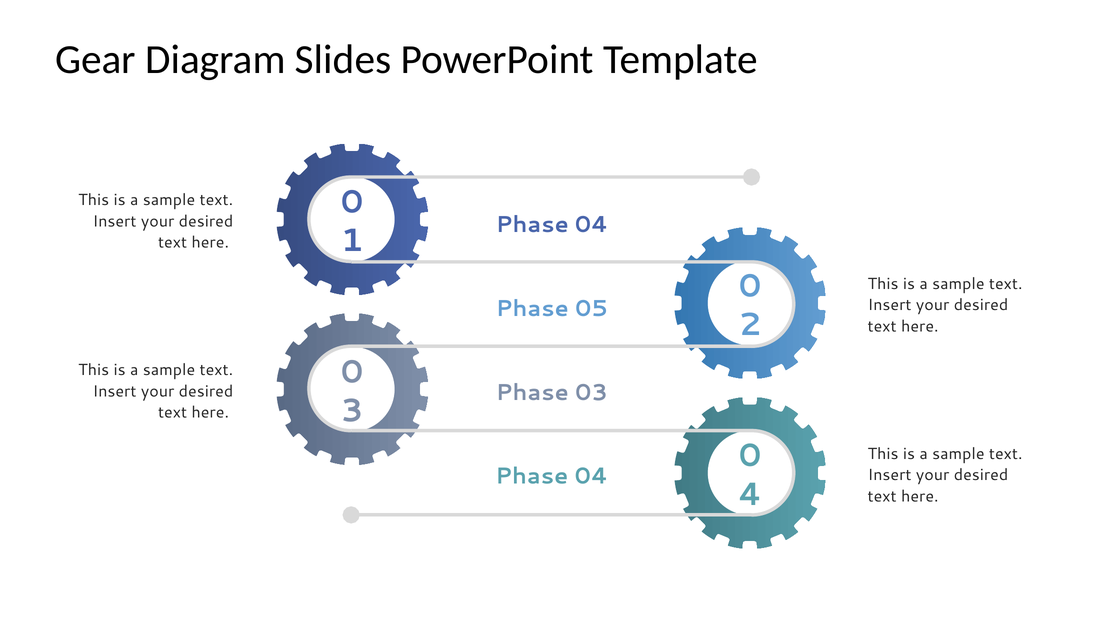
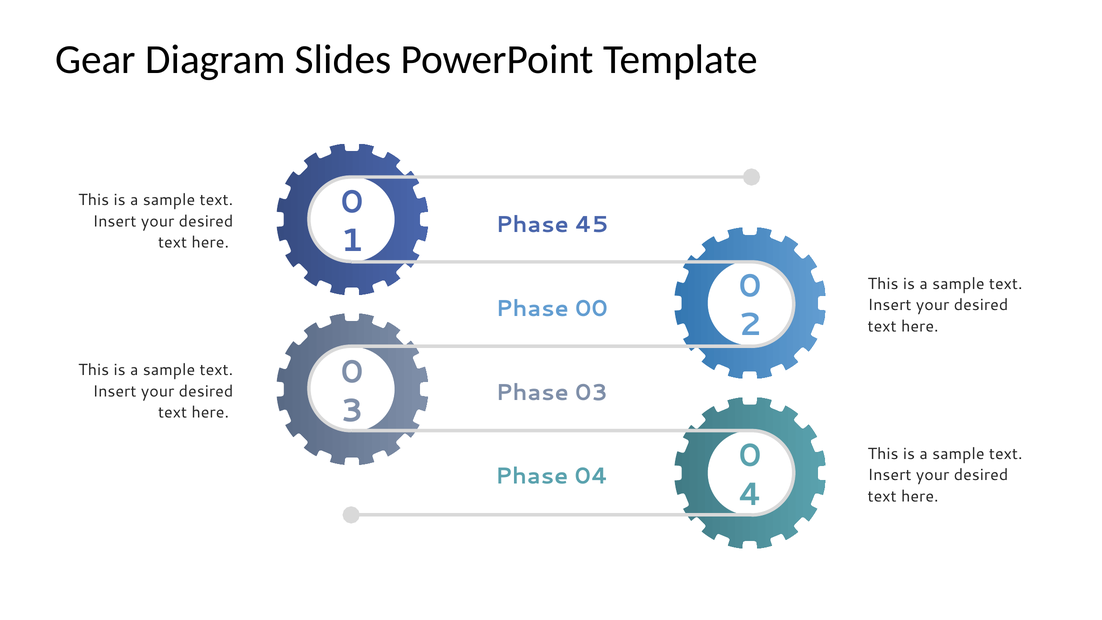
04: 04 -> 45 (592, 225)
05: 05 -> 00 (591, 309)
